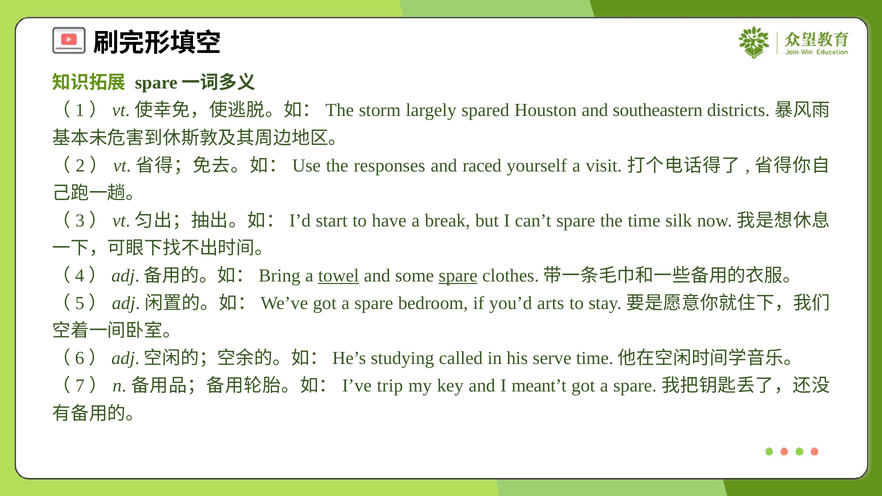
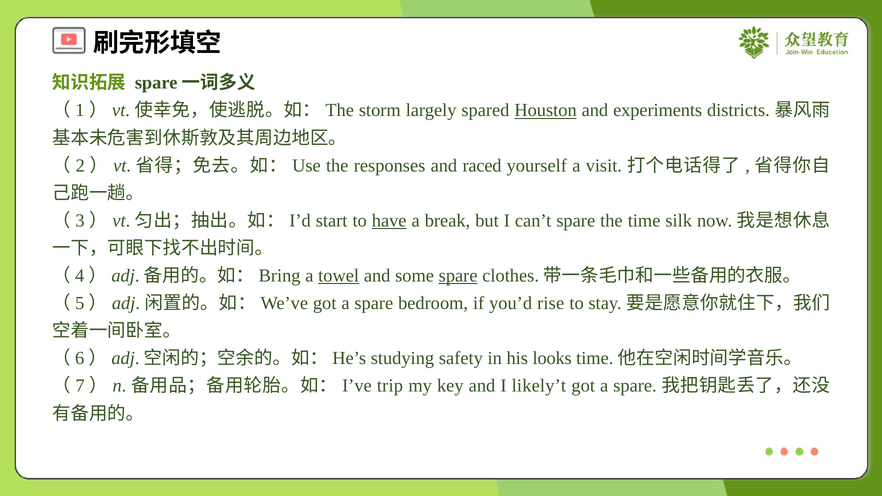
Houston underline: none -> present (546, 110)
southeastern: southeastern -> experiments (658, 110)
have underline: none -> present (389, 221)
arts: arts -> rise (551, 303)
called: called -> safety (461, 358)
serve: serve -> looks (552, 358)
meant’t: meant’t -> likely’t (539, 386)
